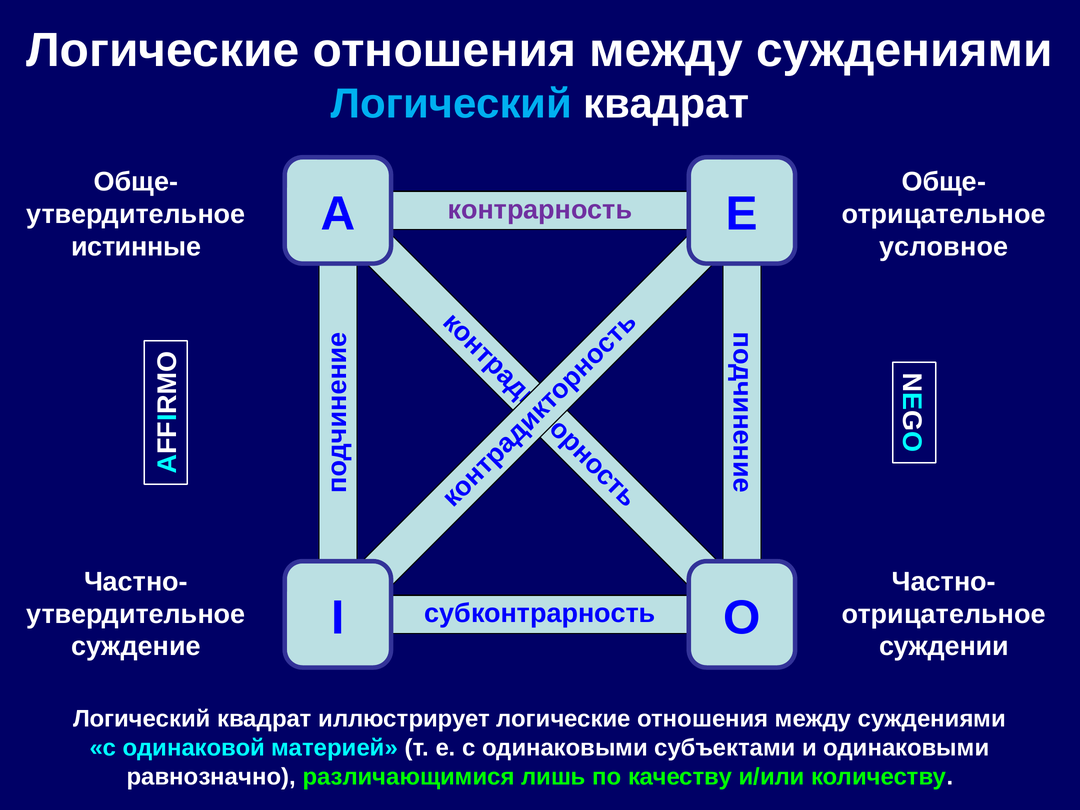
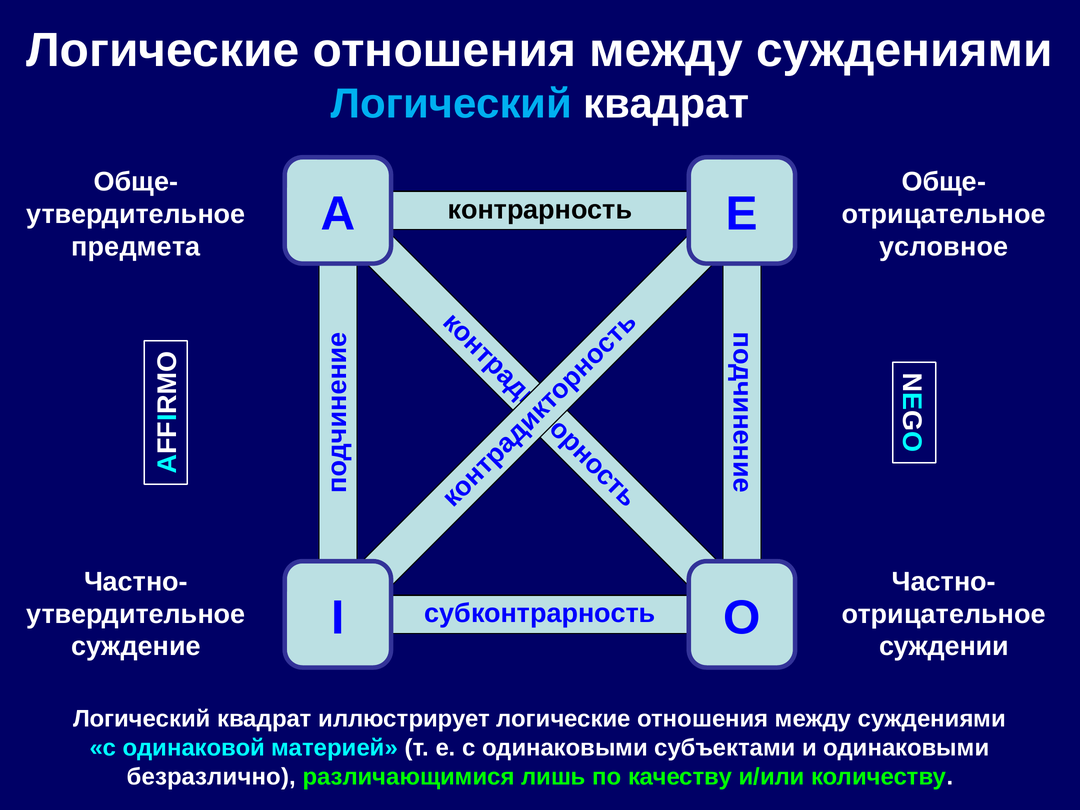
контрарность colour: purple -> black (540, 210)
истинные: истинные -> предмета (136, 247)
равнозначно: равнозначно -> безразлично (211, 777)
